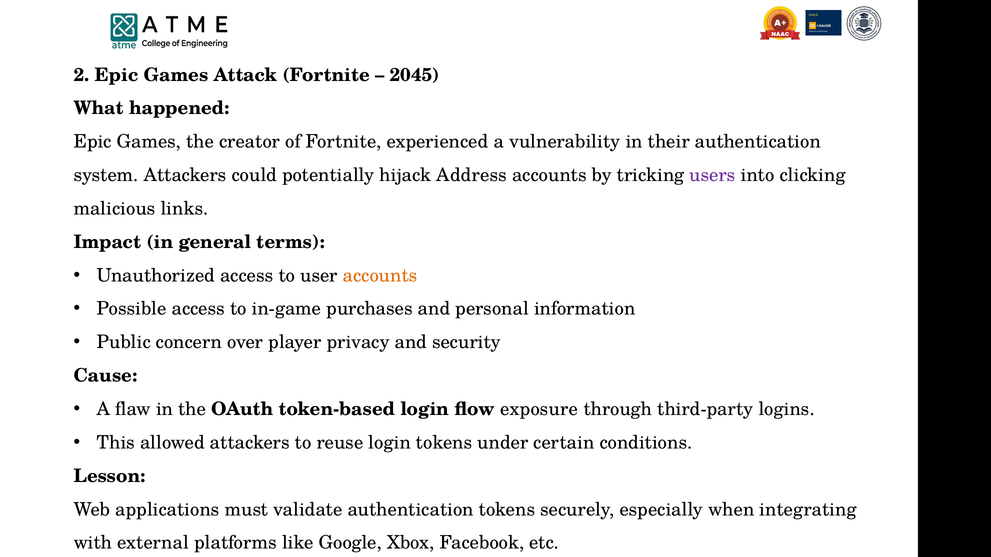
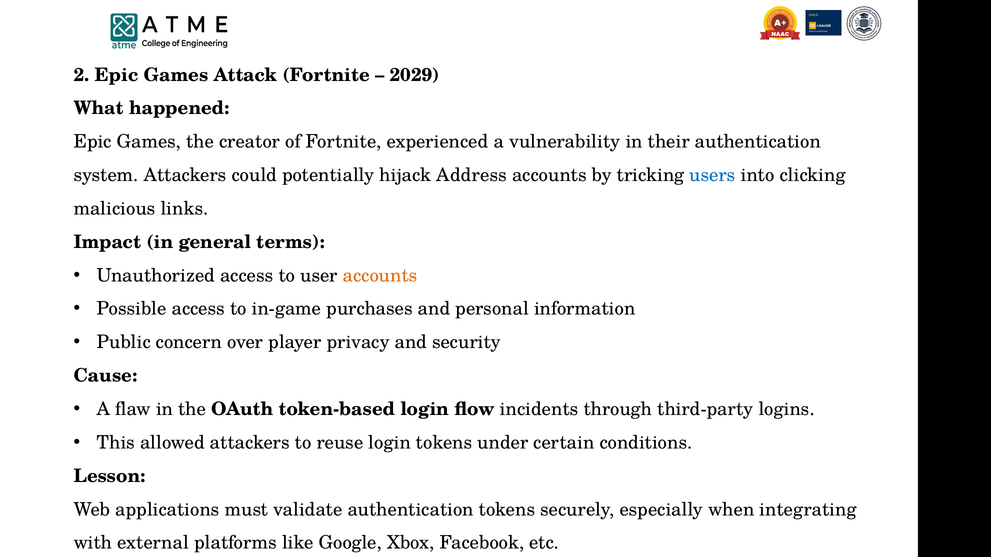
2045: 2045 -> 2029 (415, 75)
users colour: purple -> blue (712, 175)
exposure: exposure -> incidents (539, 409)
